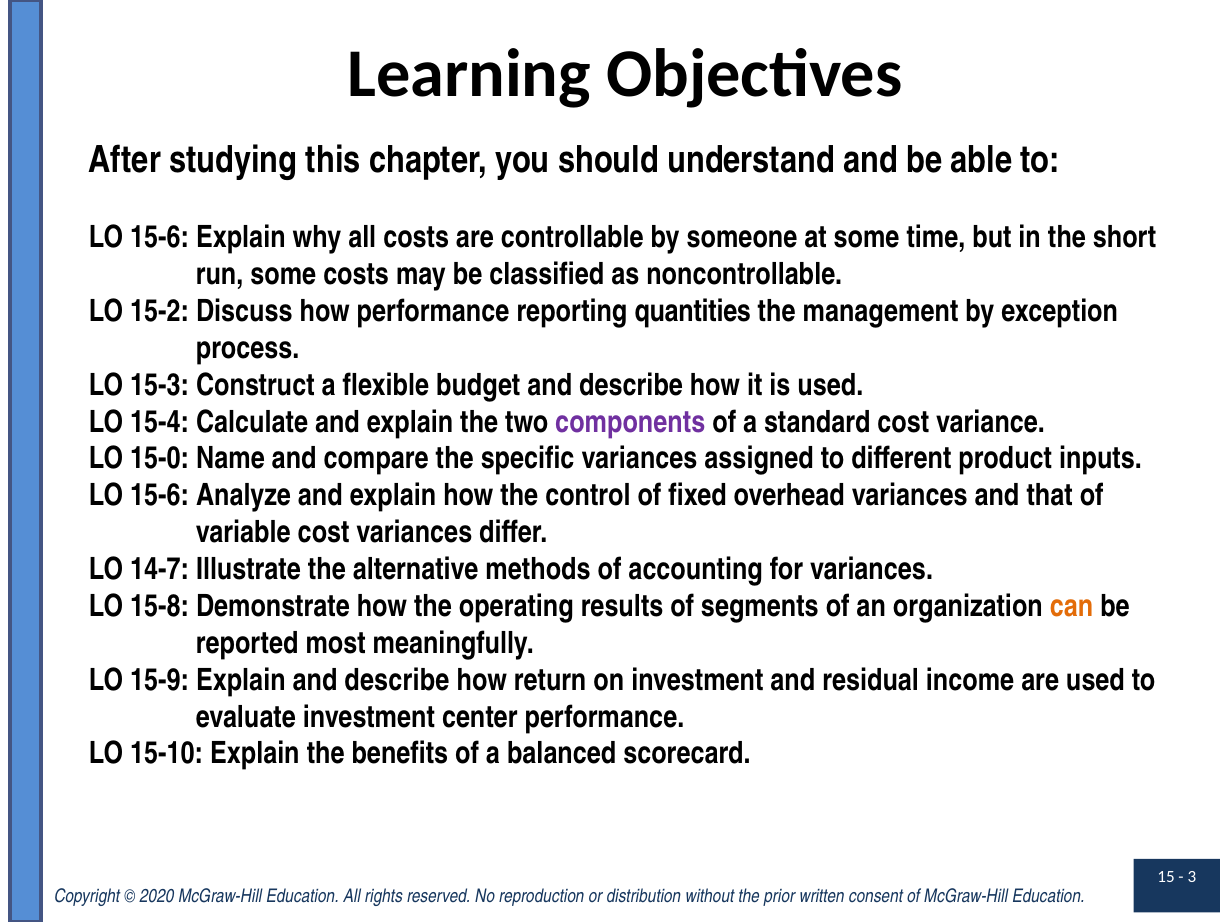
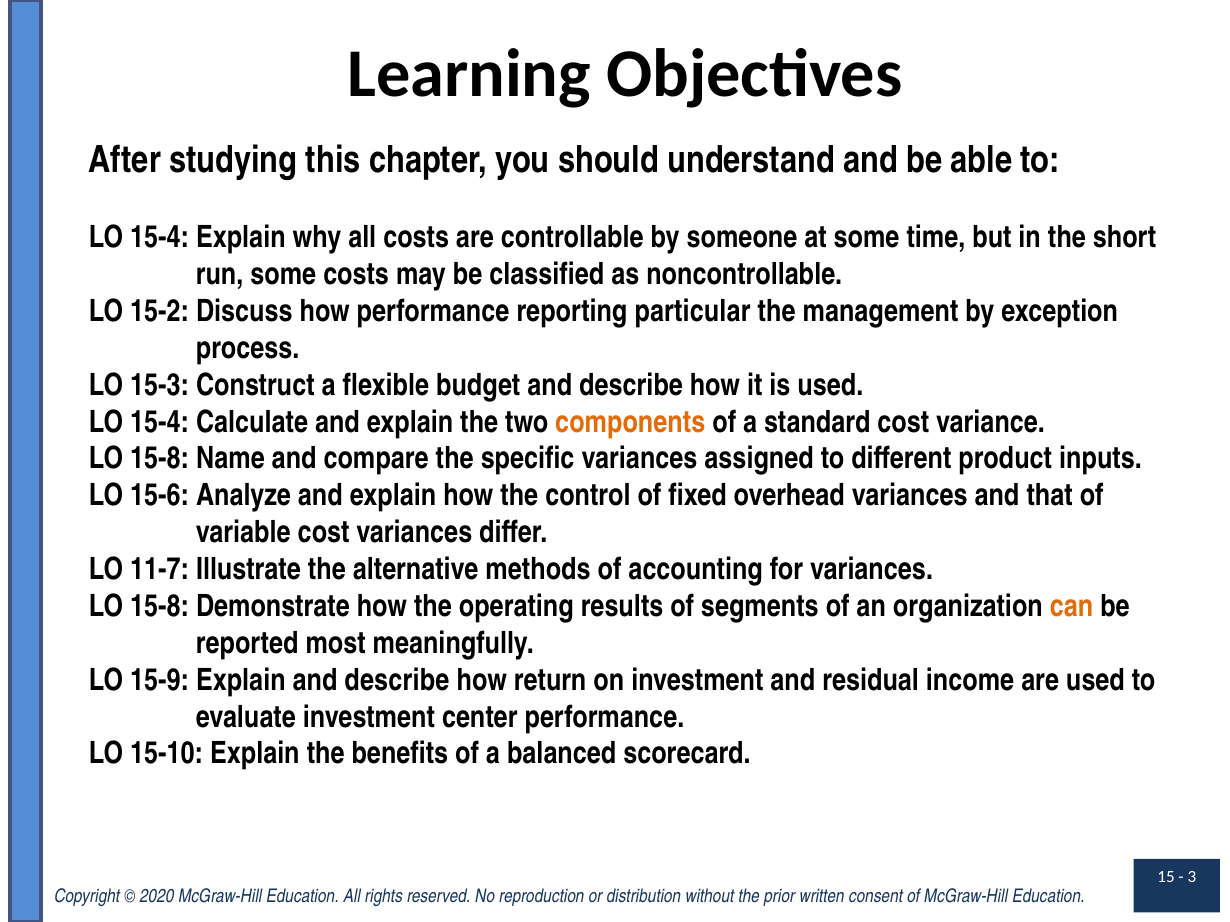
15-6: 15-6 -> 15-4 (160, 238)
quantities: quantities -> particular (693, 311)
components colour: purple -> orange (630, 422)
15-0: 15-0 -> 15-8 (160, 459)
14-7: 14-7 -> 11-7 (160, 570)
